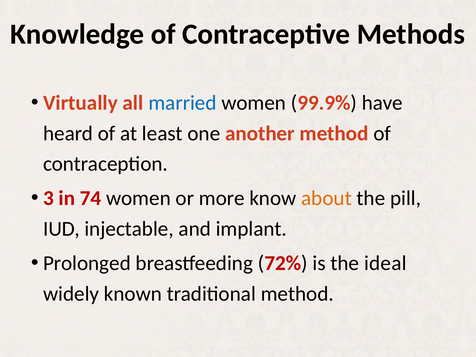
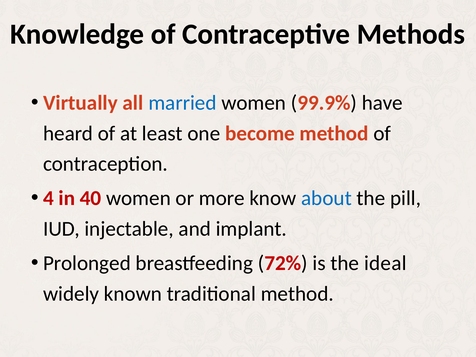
another: another -> become (260, 133)
3: 3 -> 4 (48, 198)
74: 74 -> 40 (91, 198)
about colour: orange -> blue (326, 198)
